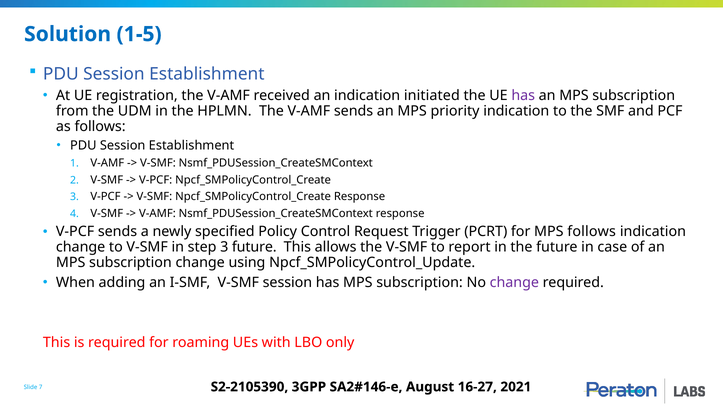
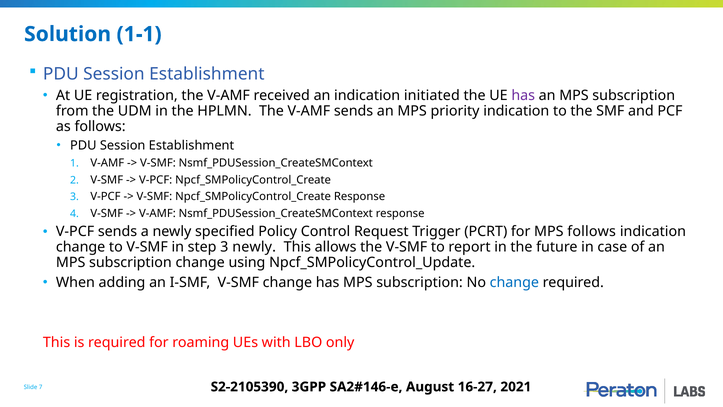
1-5: 1-5 -> 1-1 (139, 34)
3 future: future -> newly (254, 247)
V-SMF session: session -> change (287, 282)
change colour: purple -> blue (514, 282)
